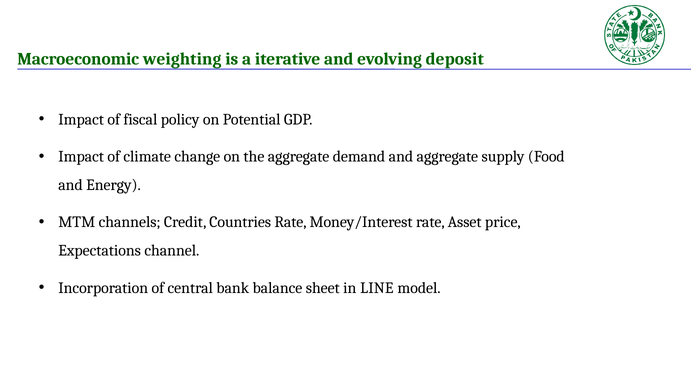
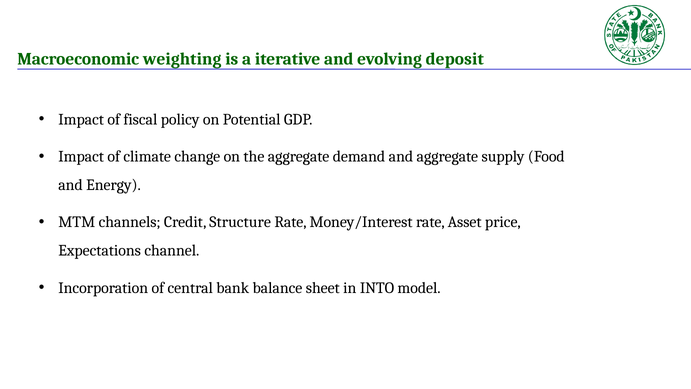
Countries: Countries -> Structure (240, 222)
LINE: LINE -> INTO (377, 288)
